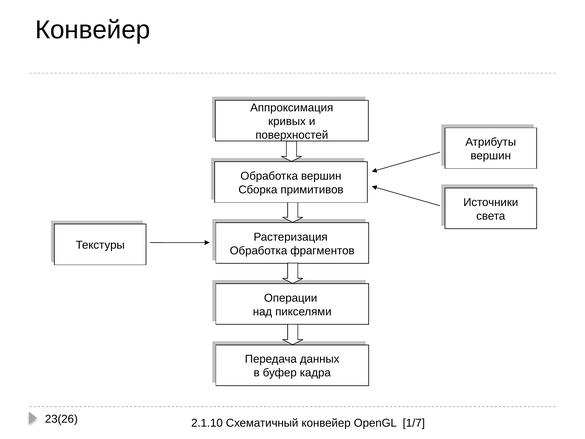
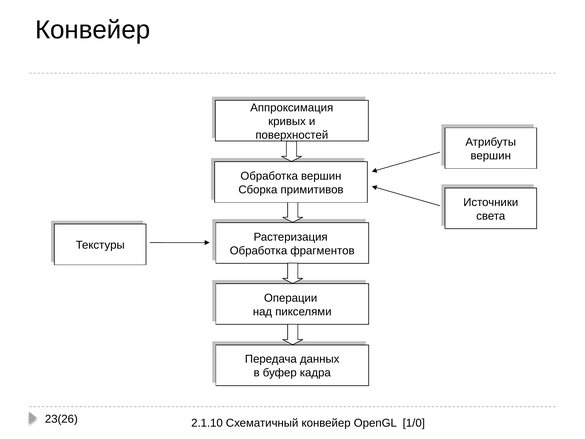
1/7: 1/7 -> 1/0 (414, 423)
